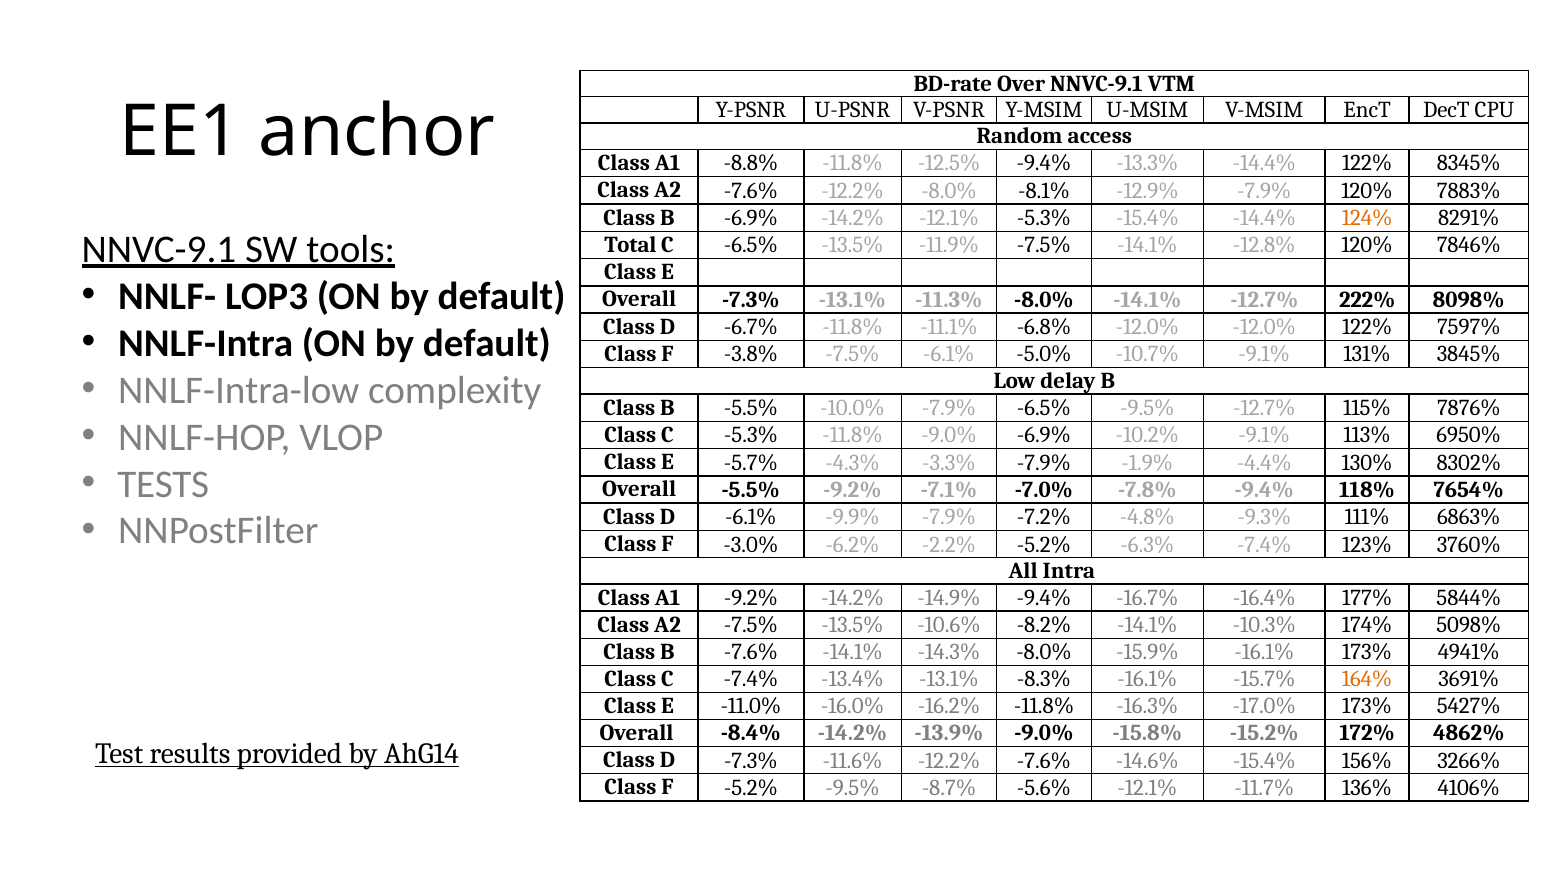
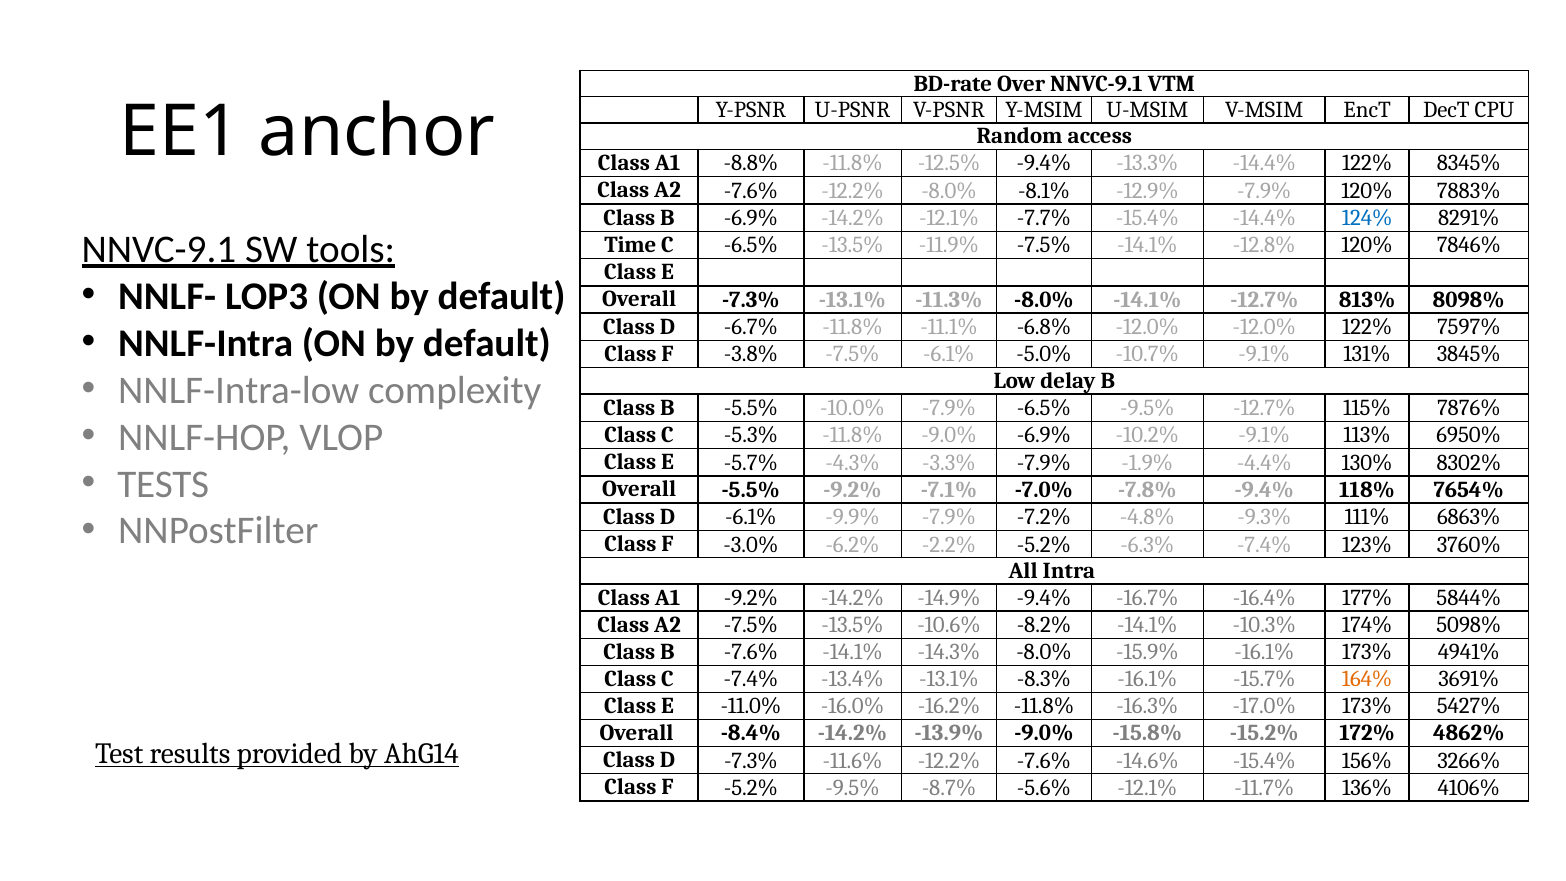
-12.1% -5.3%: -5.3% -> -7.7% (1044, 218)
124% colour: orange -> blue (1367, 218)
Total: Total -> Time (630, 245)
222%: 222% -> 813% (1367, 300)
